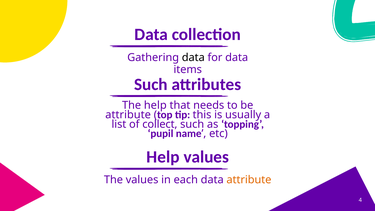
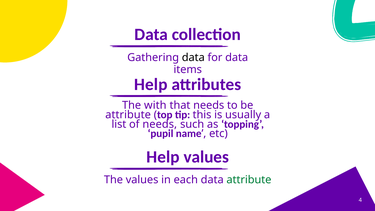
Such: Such -> Help (151, 84)
The help: help -> with (155, 105)
of collect: collect -> needs (160, 124)
attribute colour: orange -> green (249, 180)
